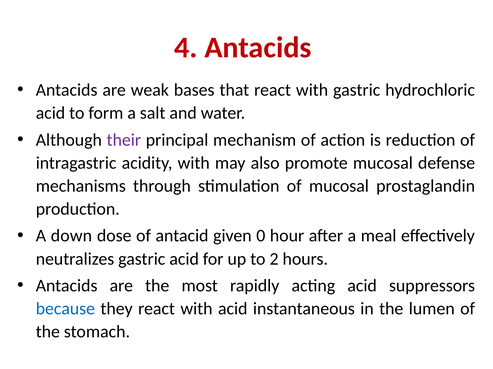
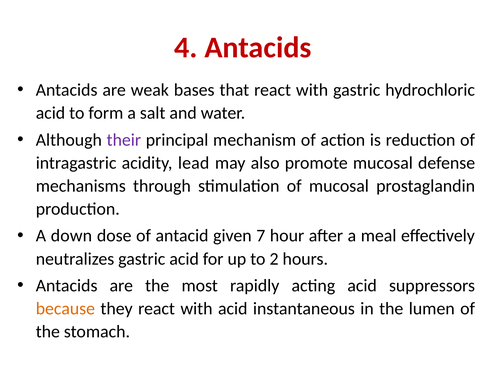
acidity with: with -> lead (194, 163)
0: 0 -> 7 (261, 236)
because colour: blue -> orange (65, 309)
